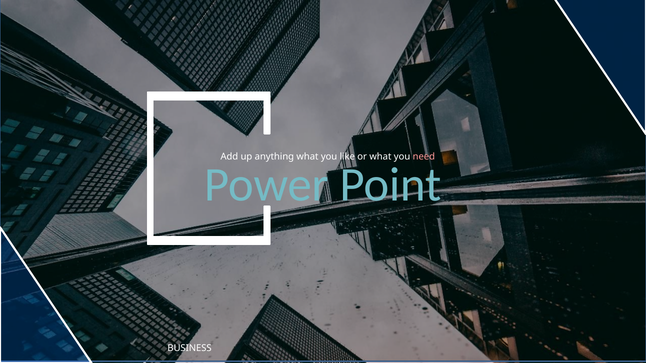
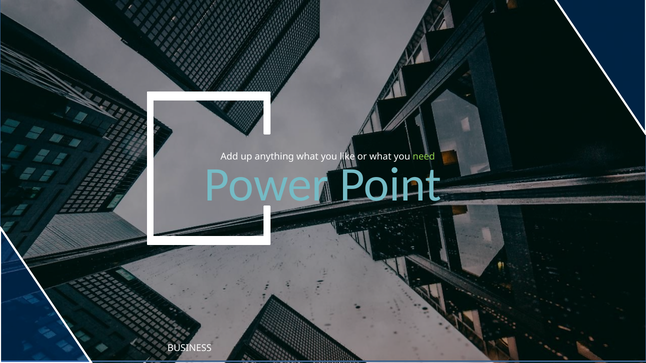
need colour: pink -> light green (424, 157)
